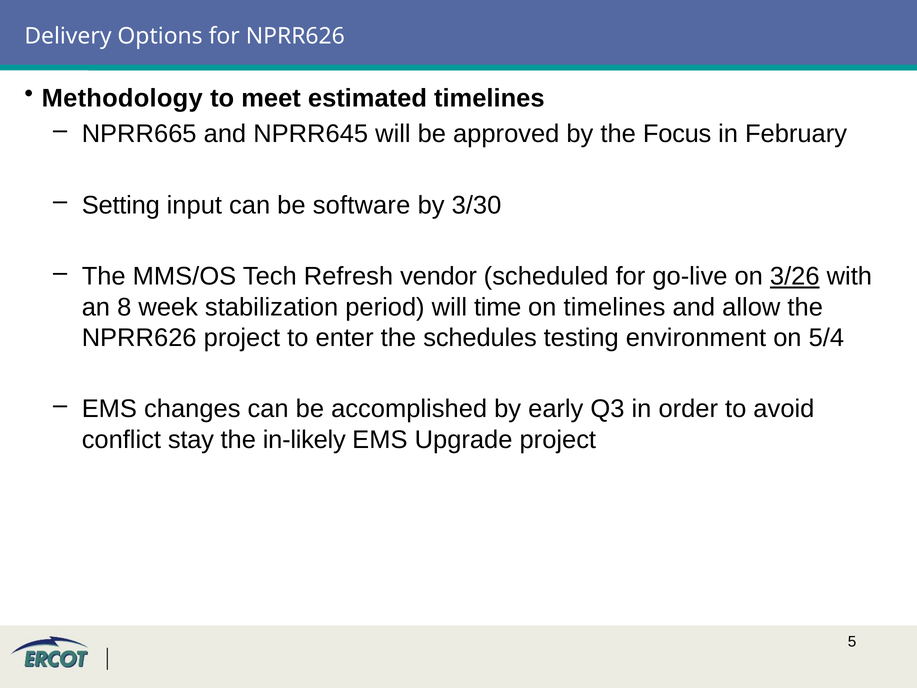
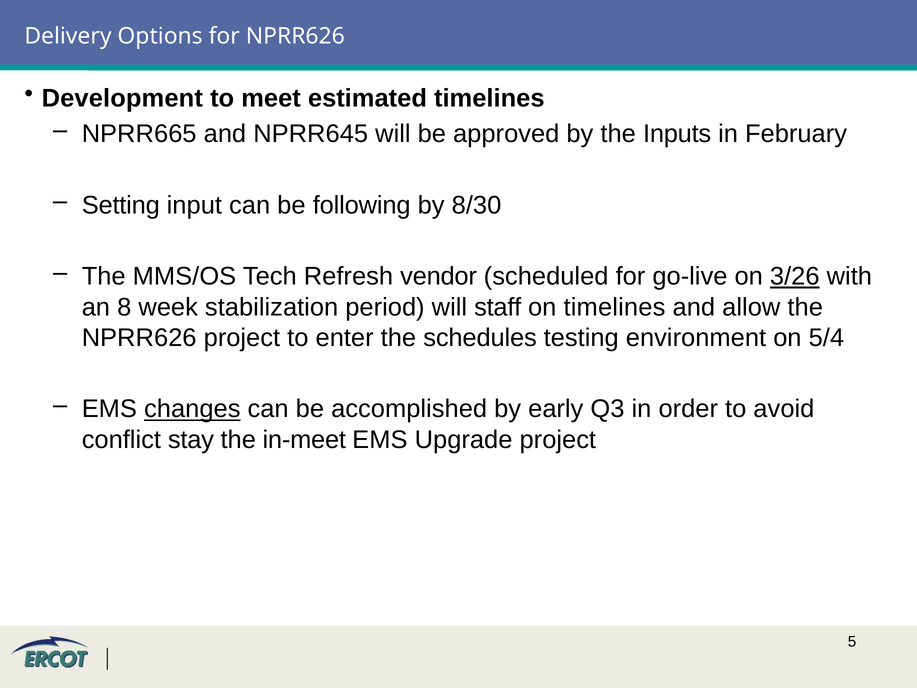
Methodology: Methodology -> Development (122, 98)
Focus: Focus -> Inputs (677, 134)
software: software -> following (362, 205)
3/30: 3/30 -> 8/30 (476, 205)
time: time -> staff (498, 307)
changes underline: none -> present (192, 409)
in-likely: in-likely -> in-meet (304, 440)
